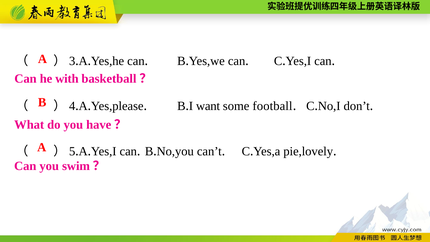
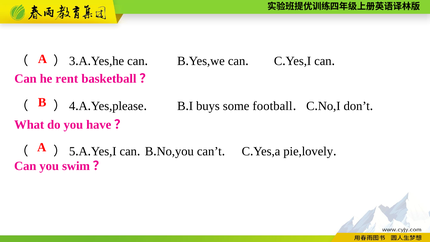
with: with -> rent (67, 79)
want: want -> buys (208, 106)
